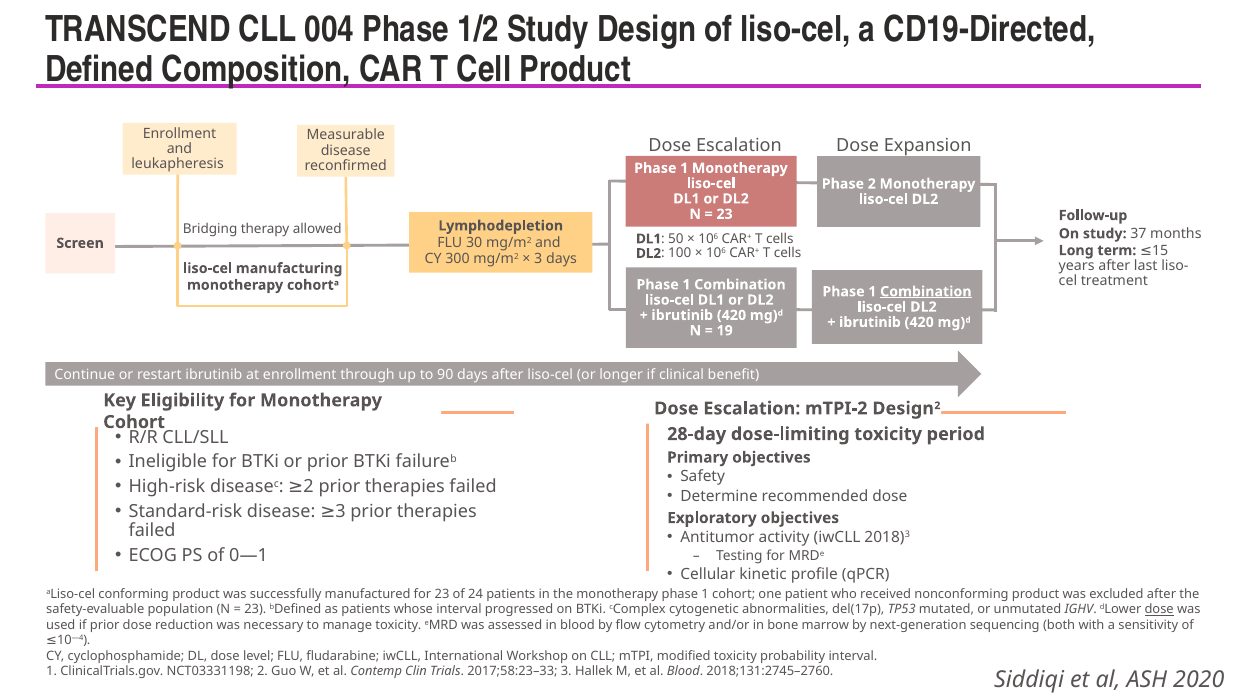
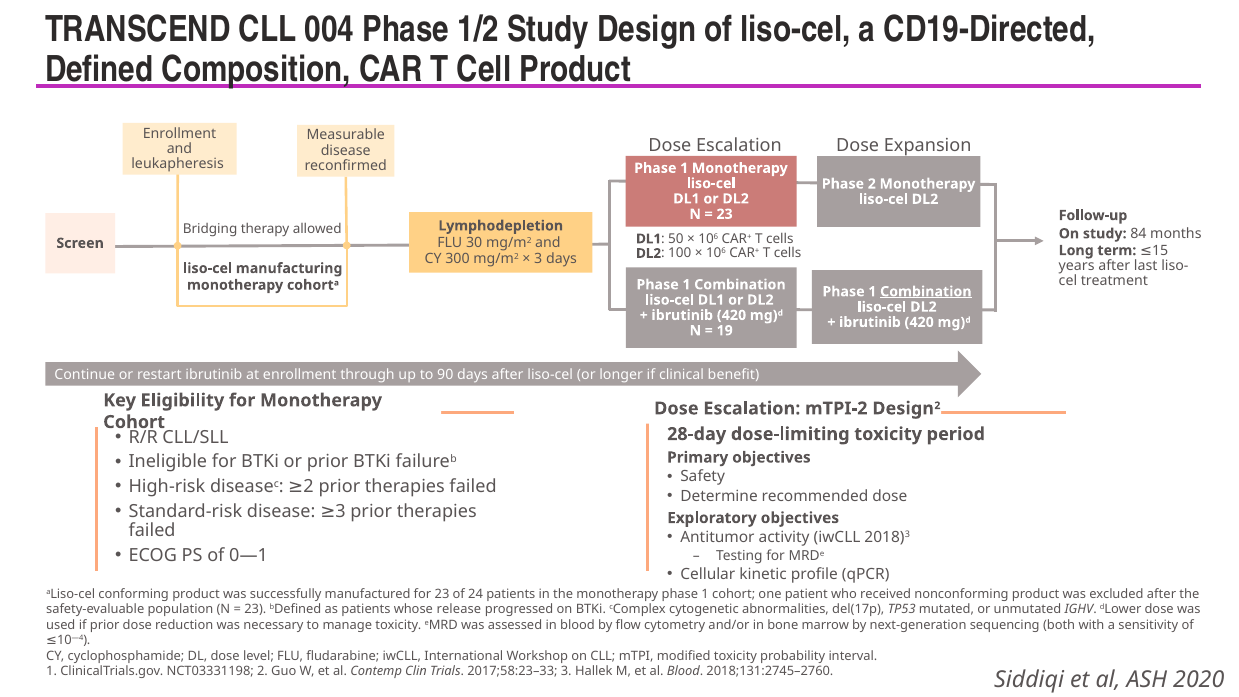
37: 37 -> 84 (1138, 234)
whose interval: interval -> release (459, 609)
dose underline: present -> none (1159, 609)
